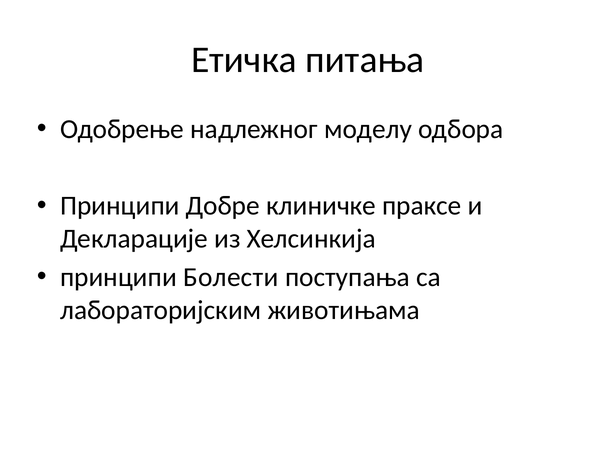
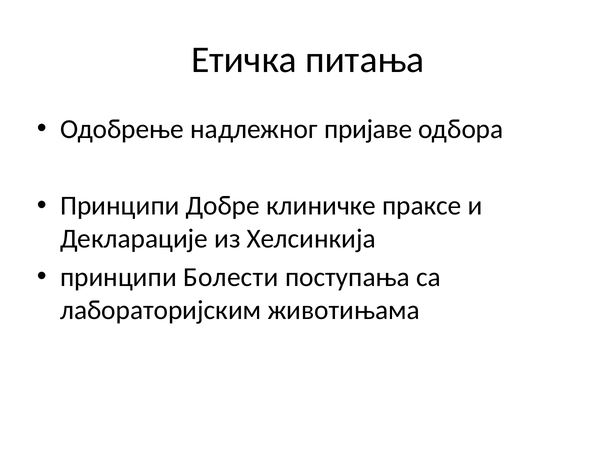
моделу: моделу -> пријаве (368, 129)
